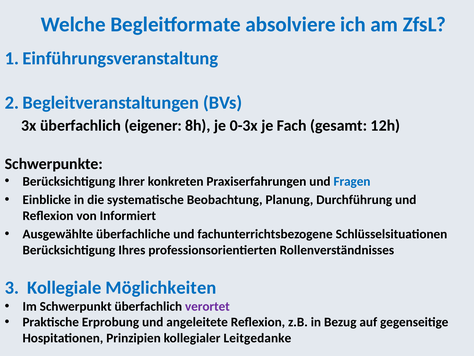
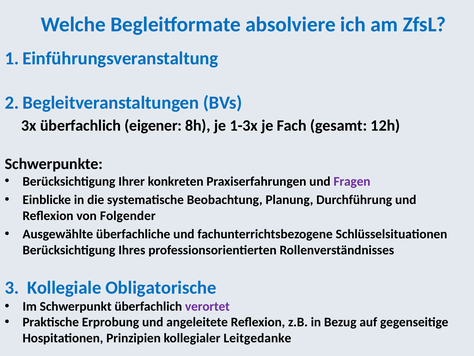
0-3x: 0-3x -> 1-3x (244, 125)
Fragen colour: blue -> purple (352, 181)
Informiert: Informiert -> Folgender (128, 215)
Möglichkeiten: Möglichkeiten -> Obligatorische (161, 287)
